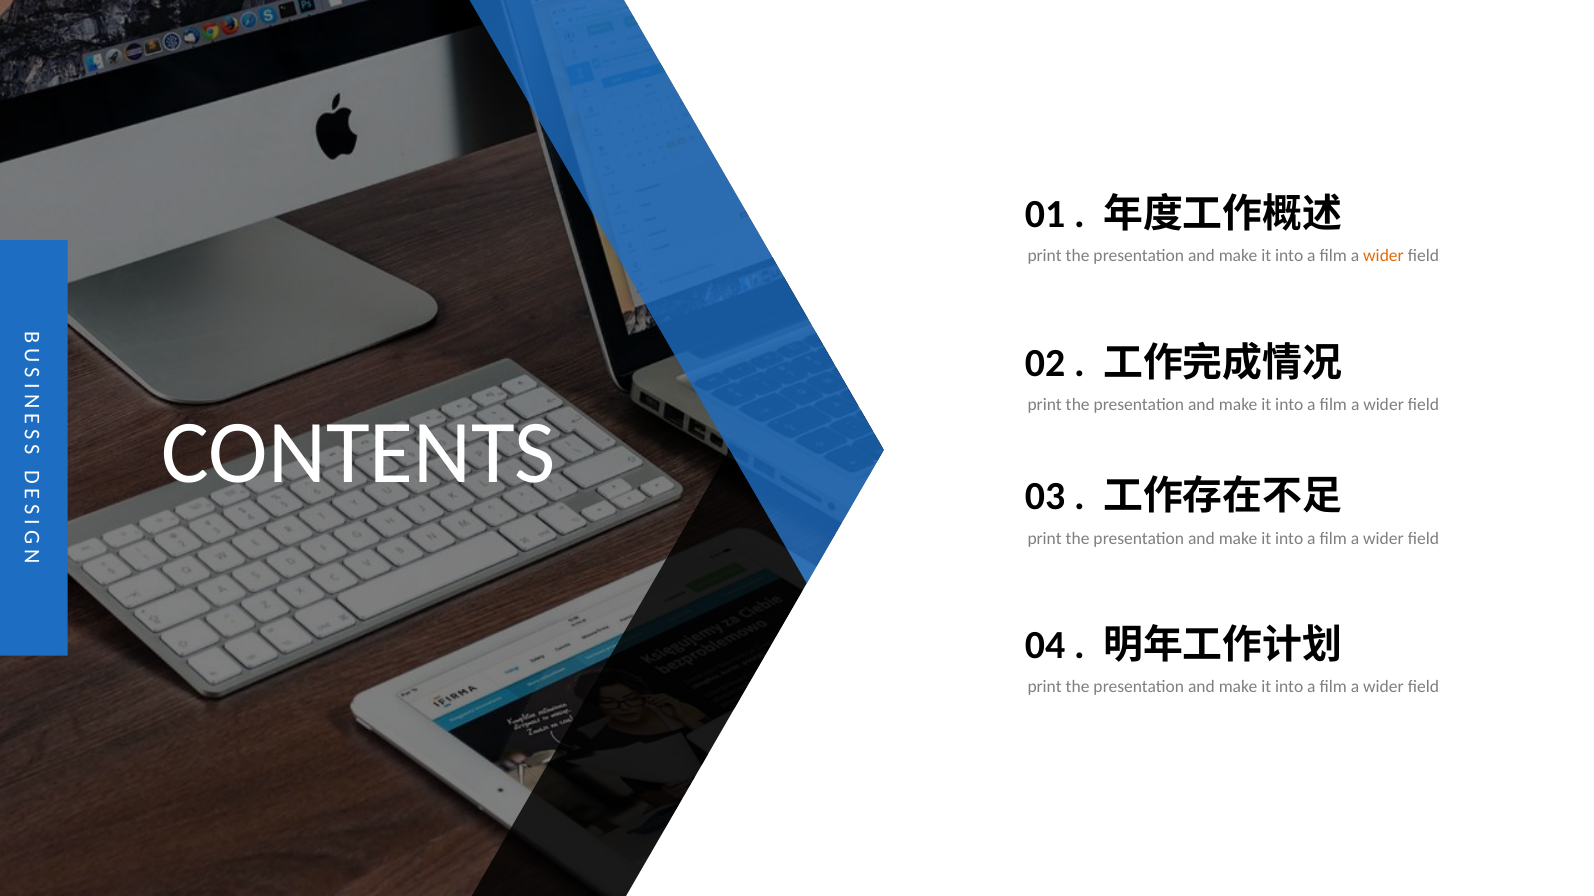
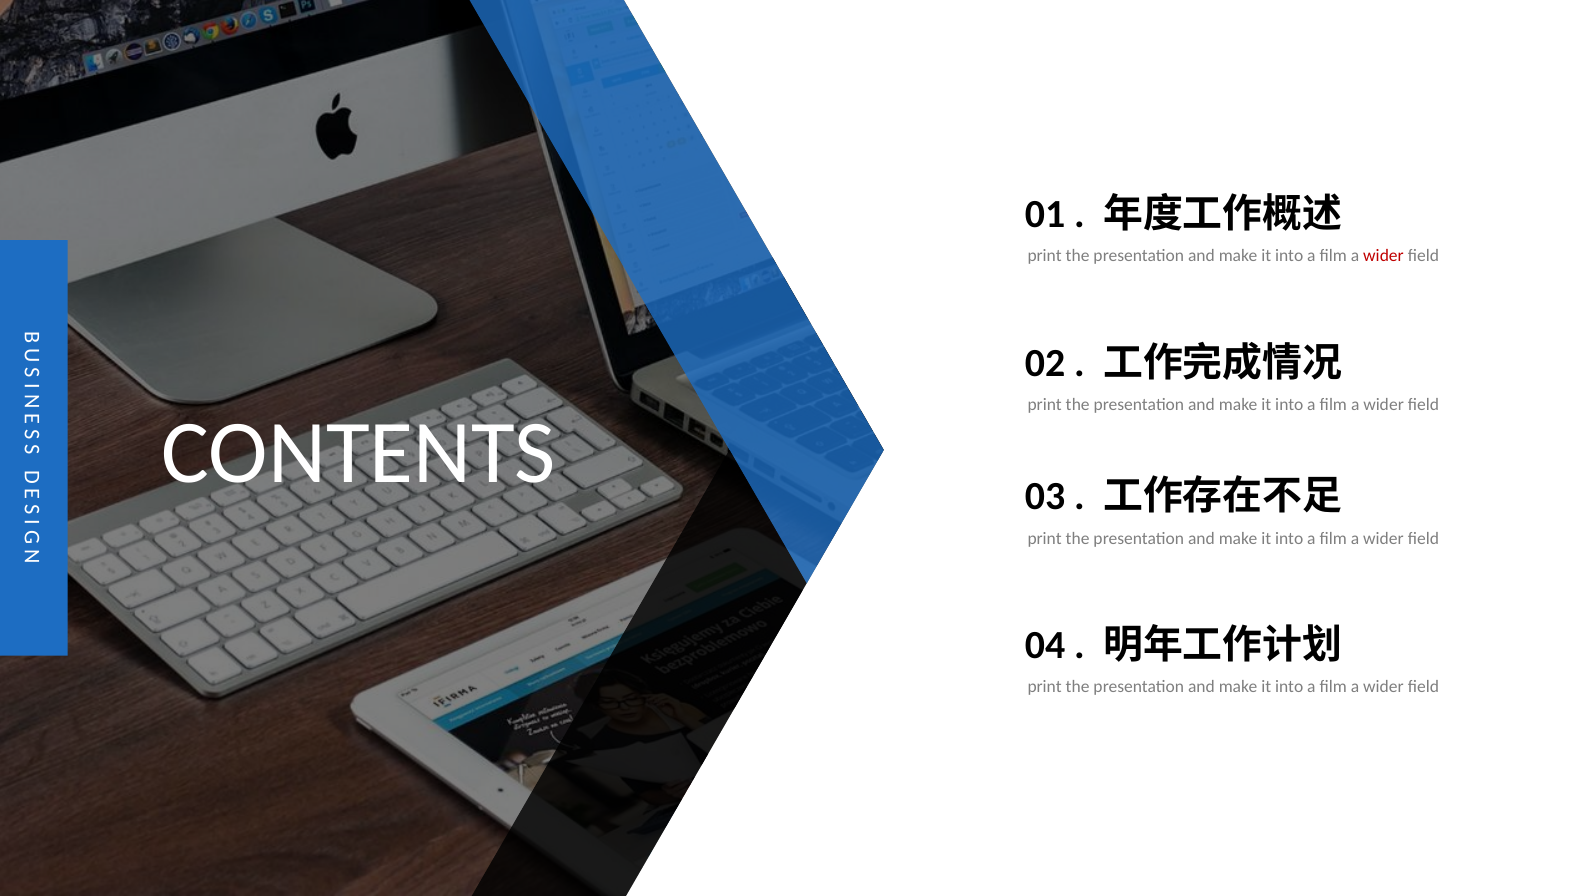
wider colour: orange -> red (1383, 256)
